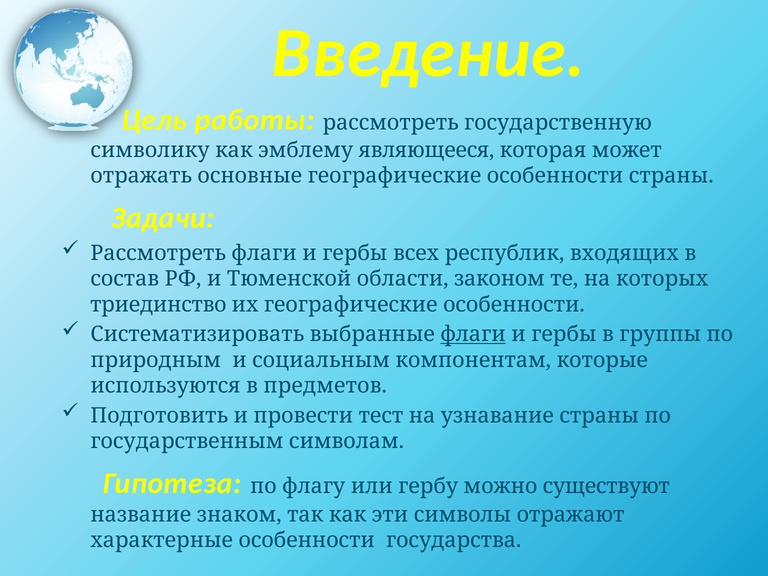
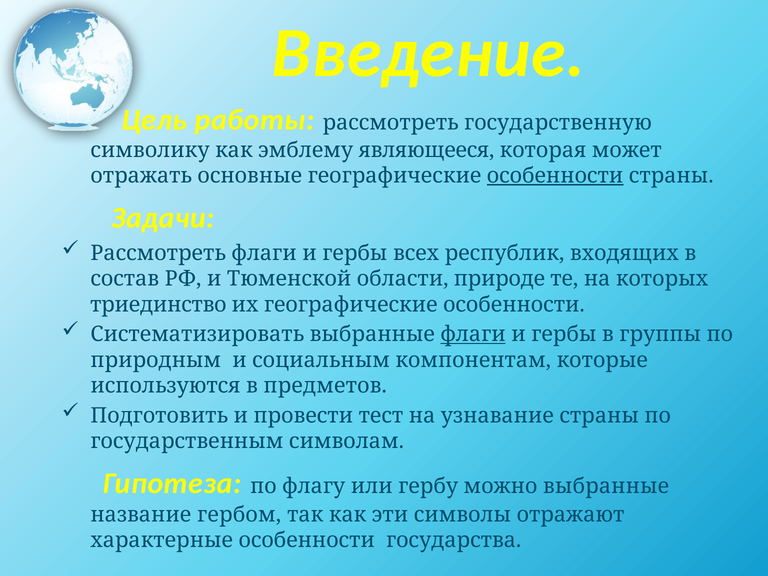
особенности underline: none -> present (555, 176)
законом: законом -> природе (499, 279)
можно существуют: существуют -> выбранные (606, 486)
знаком: знаком -> гербом (239, 514)
